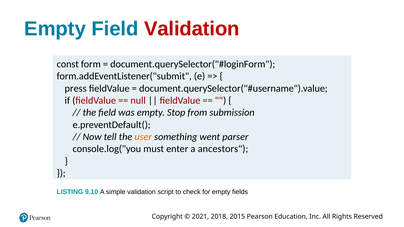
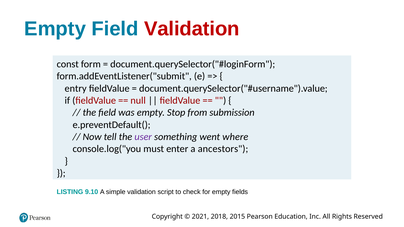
press: press -> entry (76, 88)
user colour: orange -> purple (143, 137)
parser: parser -> where (235, 137)
